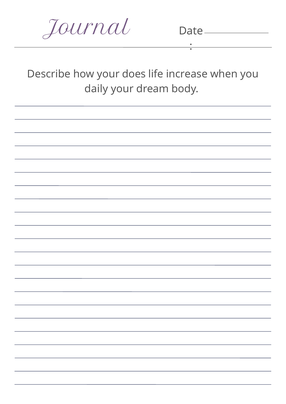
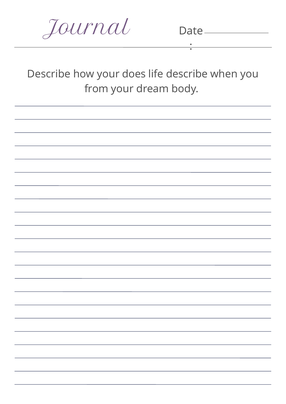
life increase: increase -> describe (187, 74)
daily: daily -> from (96, 89)
